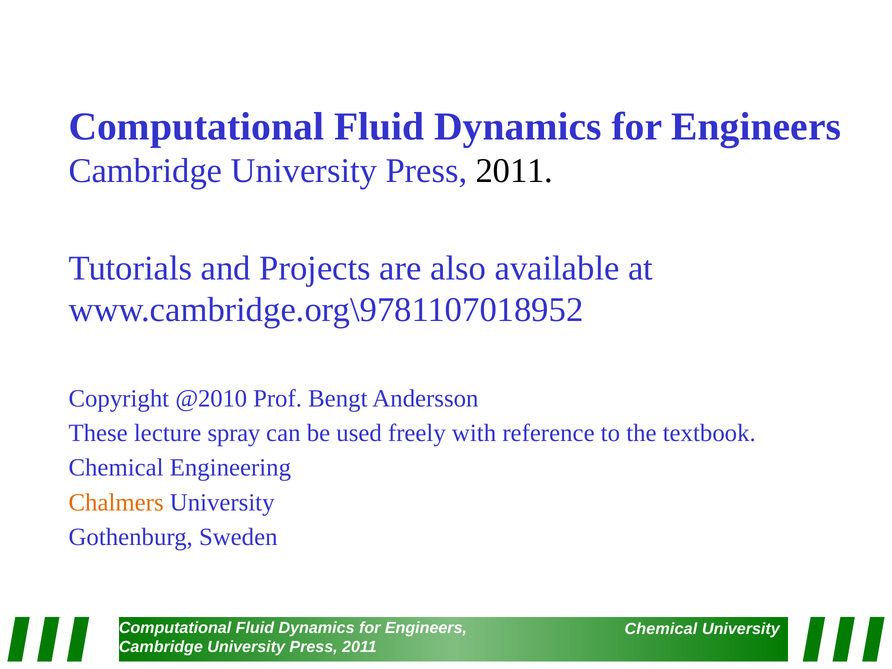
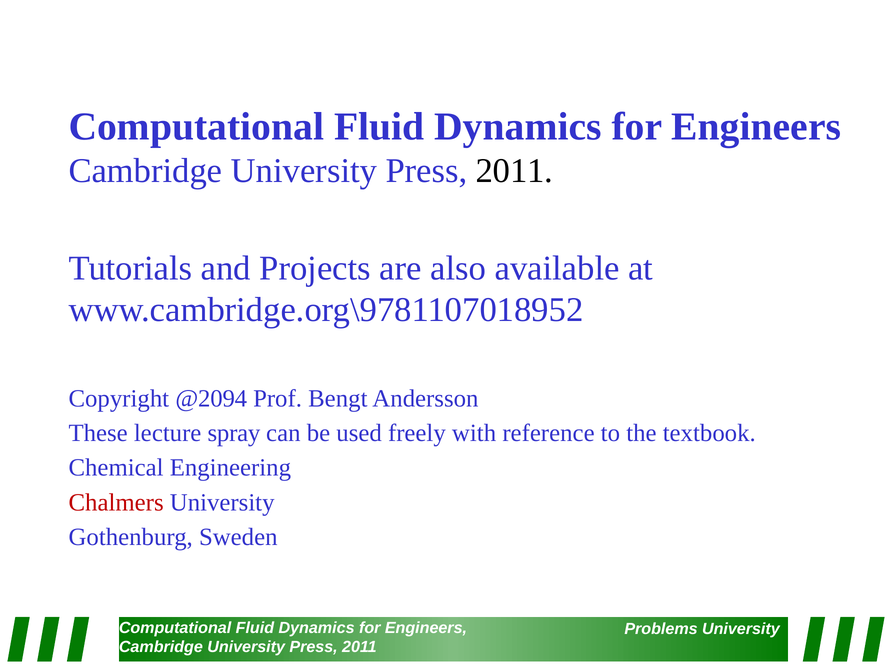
@2010: @2010 -> @2094 (211, 398)
Chalmers colour: orange -> red (116, 502)
Chemical: Chemical -> Problems (661, 629)
